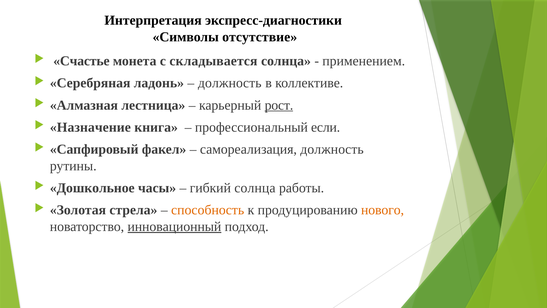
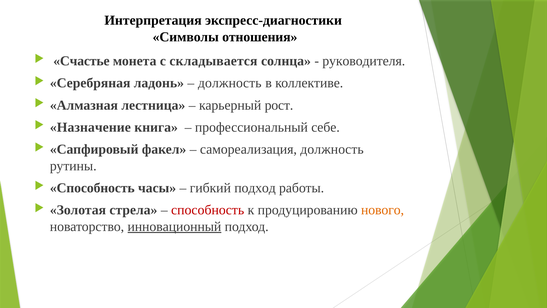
отсутствие: отсутствие -> отношения (260, 37)
применением: применением -> руководителя (364, 61)
рост underline: present -> none (279, 105)
если: если -> себе (326, 127)
Дошкольное: Дошкольное -> Способность (92, 188)
гибкий солнца: солнца -> подход (255, 188)
способность colour: orange -> red (208, 210)
